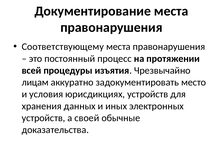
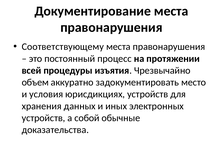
лицам: лицам -> объем (35, 82)
своей: своей -> собой (87, 118)
